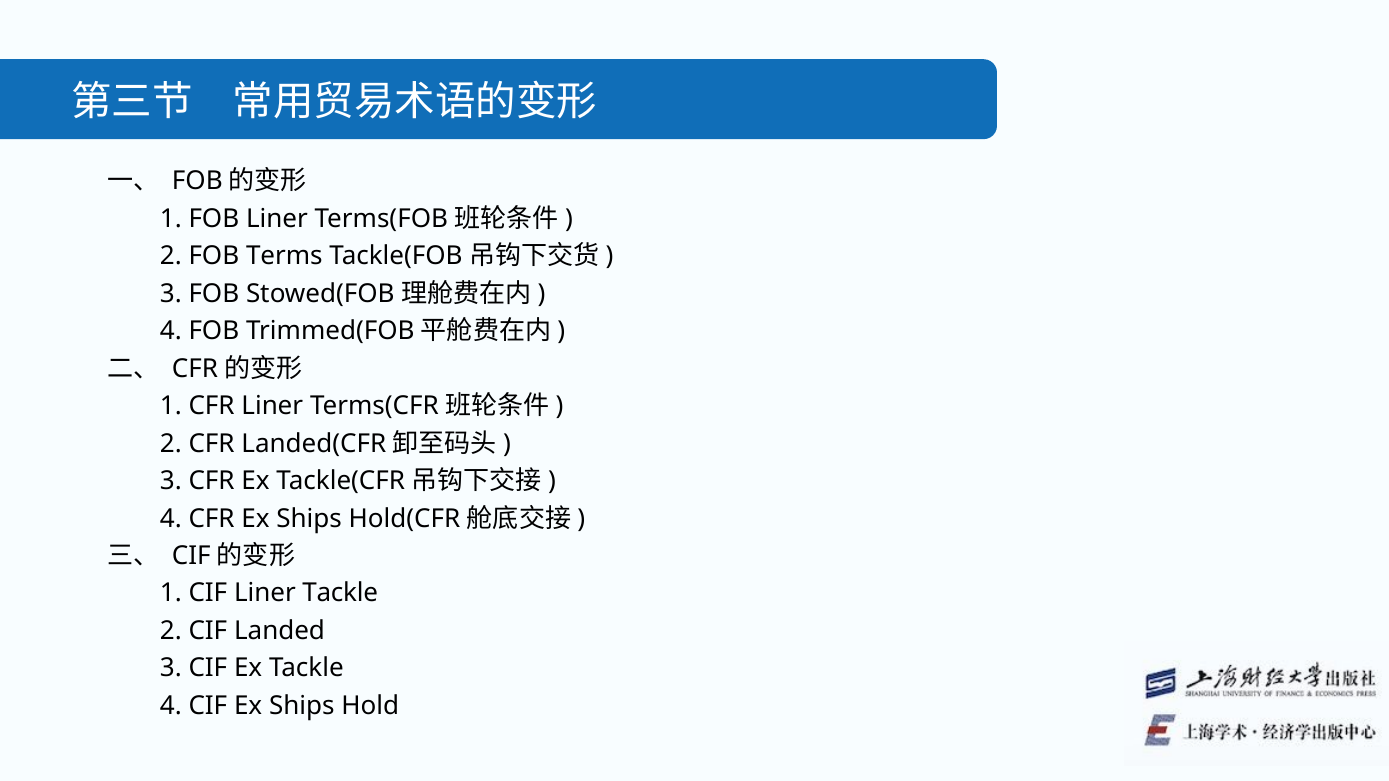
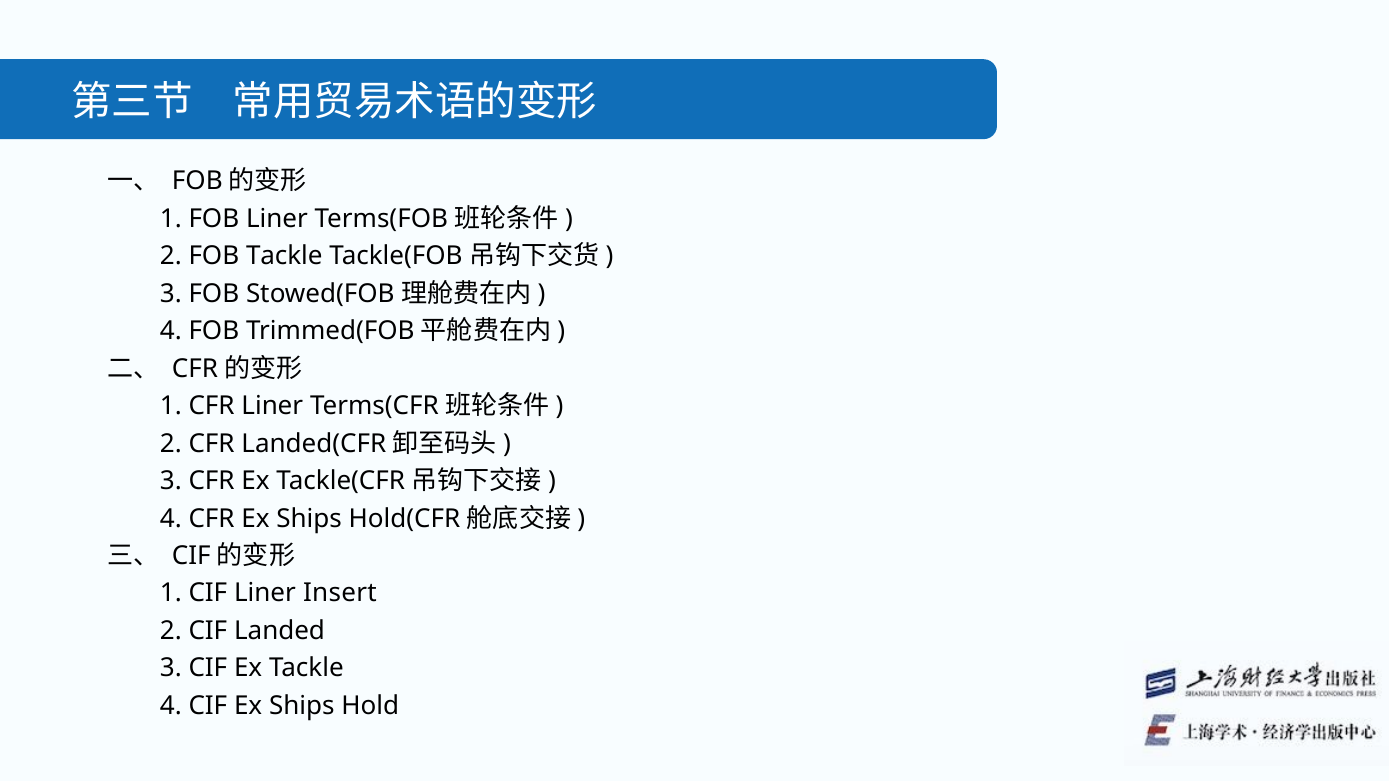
FOB Terms: Terms -> Tackle (284, 256)
Liner Tackle: Tackle -> Insert (340, 594)
